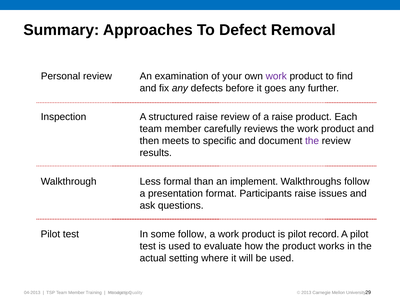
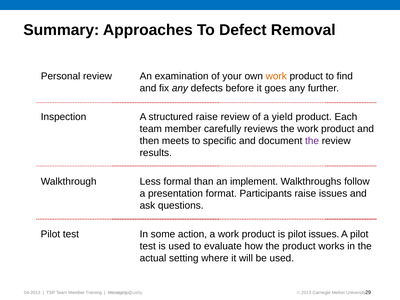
work colour: purple -> orange (276, 76)
a raise: raise -> yield (282, 117)
some follow: follow -> action (192, 234)
pilot record: record -> issues (324, 234)
